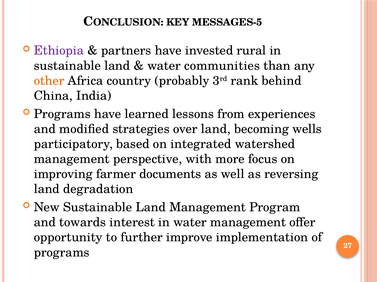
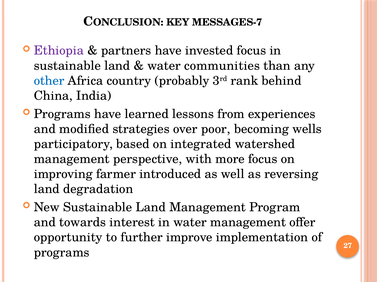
MESSAGES-5: MESSAGES-5 -> MESSAGES-7 (227, 22)
invested rural: rural -> focus (251, 51)
other colour: orange -> blue (49, 81)
over land: land -> poor (216, 129)
documents: documents -> introduced (170, 174)
